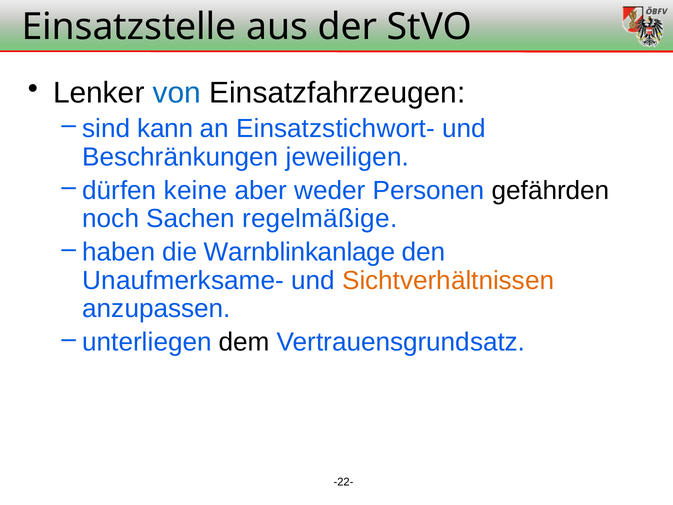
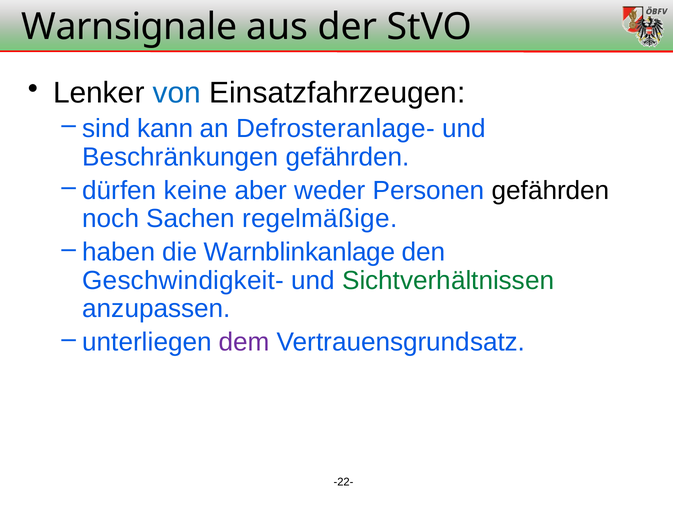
Einsatzstelle: Einsatzstelle -> Warnsignale (129, 27)
Einsatzstichwort-: Einsatzstichwort- -> Defrosteranlage- (335, 129)
Beschränkungen jeweiligen: jeweiligen -> gefährden (348, 157)
Unaufmerksame-: Unaufmerksame- -> Geschwindigkeit- (183, 280)
Sichtverhältnissen colour: orange -> green (448, 280)
dem colour: black -> purple (244, 342)
